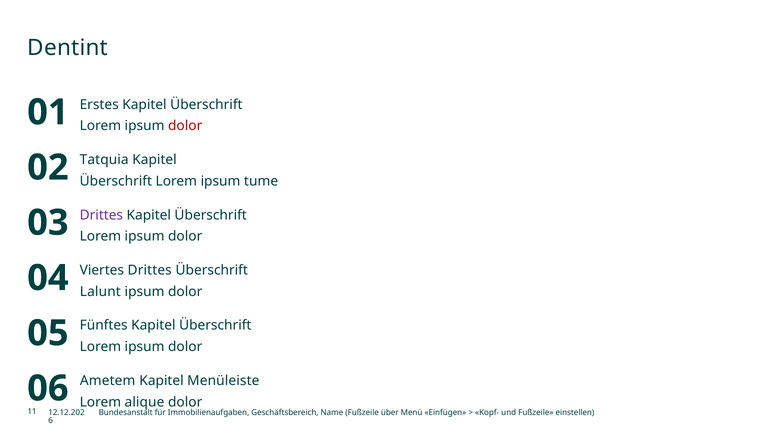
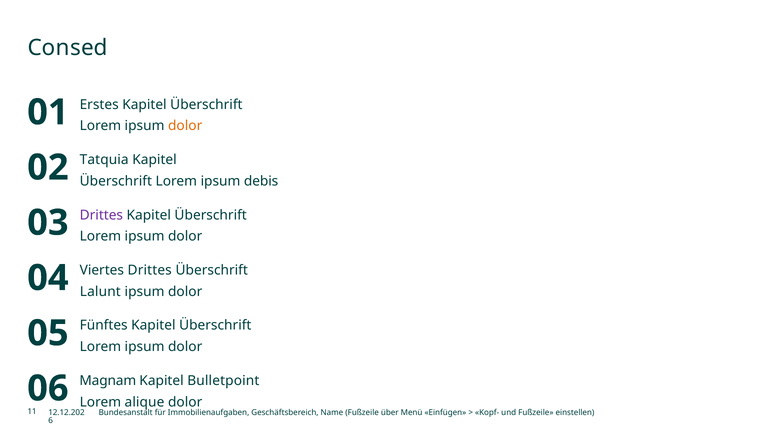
Dentint: Dentint -> Consed (68, 48)
dolor colour: red -> orange (185, 126)
tume: tume -> debis (261, 181)
Ametem: Ametem -> Magnam (108, 381)
Menüleiste: Menüleiste -> Bulletpoint (223, 381)
